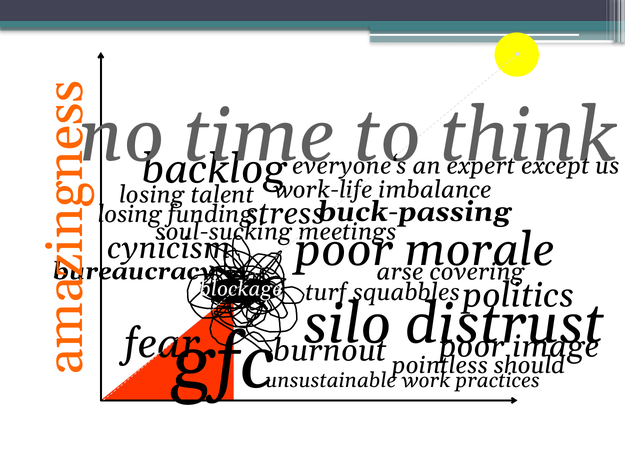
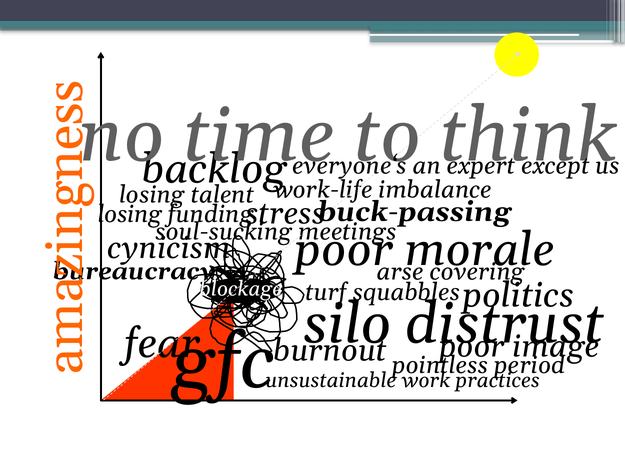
should: should -> period (530, 366)
